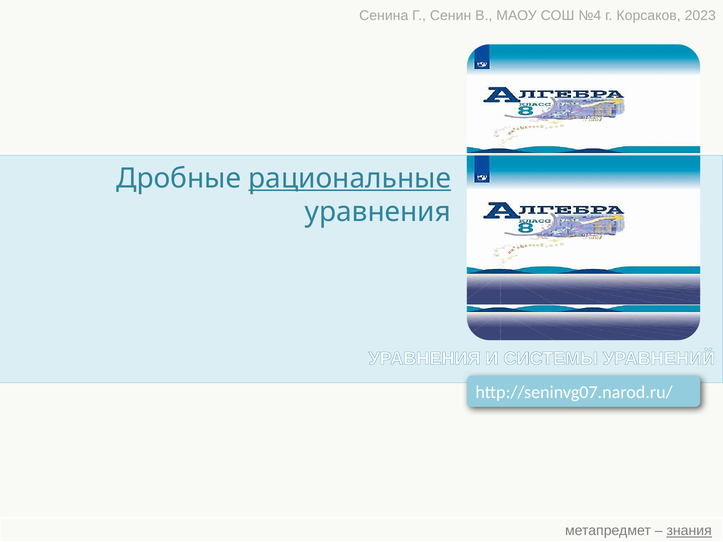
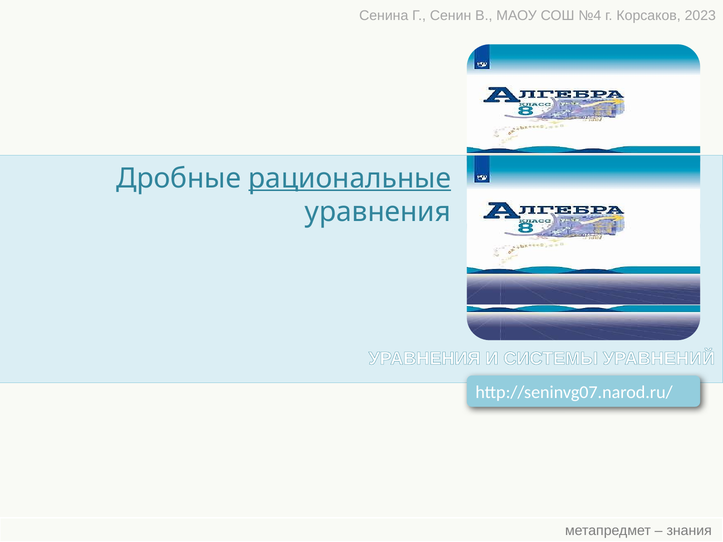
знания underline: present -> none (689, 531)
